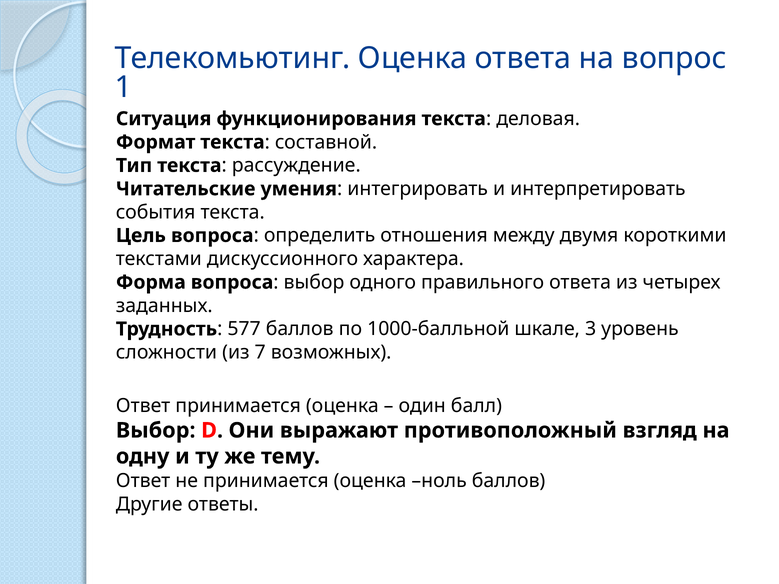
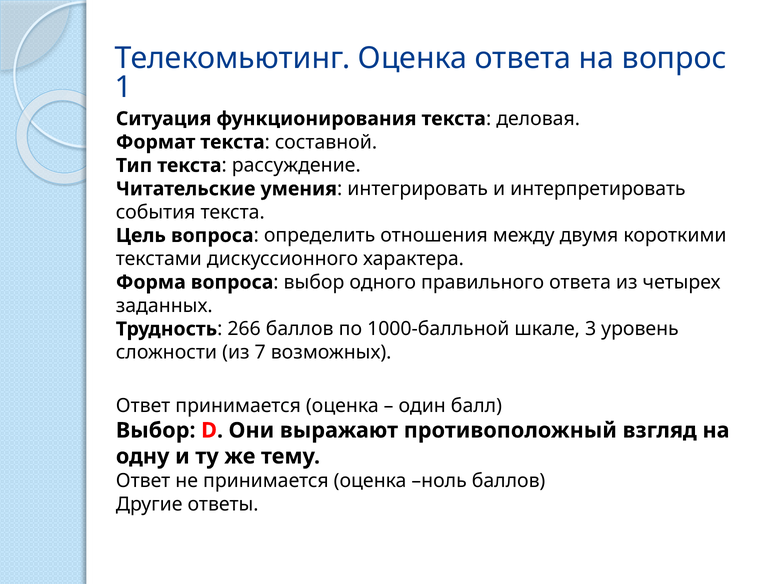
577: 577 -> 266 (244, 329)
